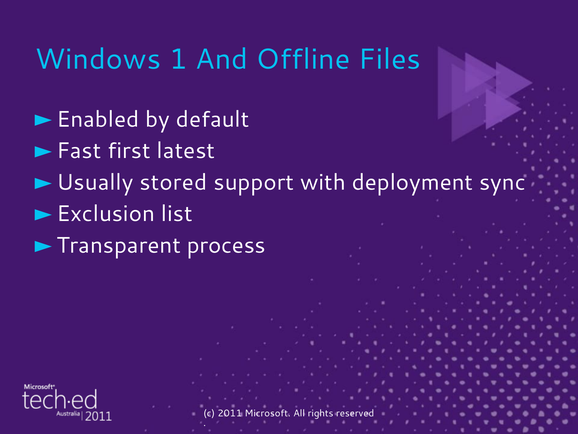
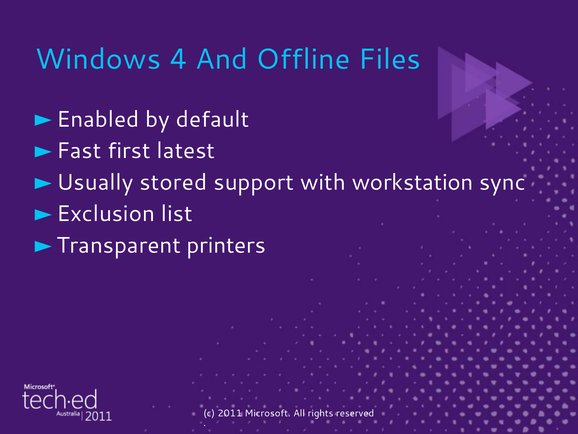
1: 1 -> 4 (178, 59)
deployment: deployment -> workstation (413, 182)
process: process -> printers (226, 245)
